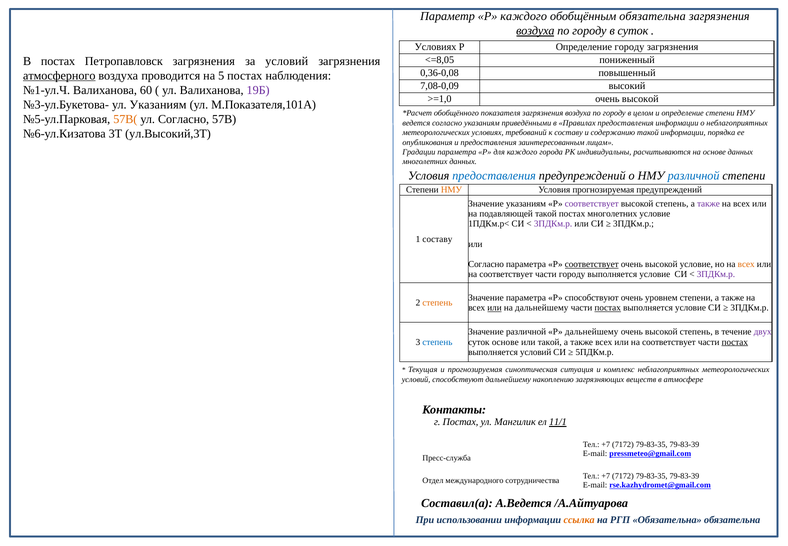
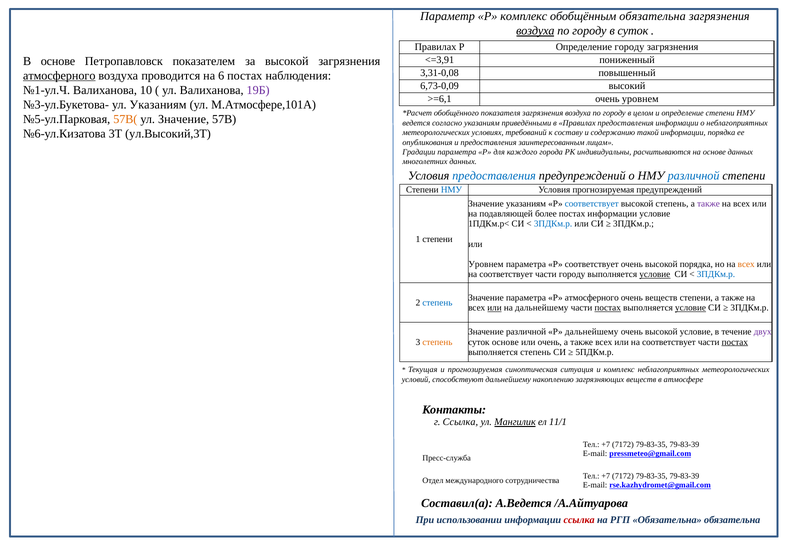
Р каждого: каждого -> комплекс (524, 16)
Условиях: Условиях -> Правилах (436, 47)
<=8,05: <=8,05 -> <=3,91 (440, 60)
В постах: постах -> основе (58, 61)
Петропавловск загрязнения: загрязнения -> показателем (204, 61)
за условий: условий -> высокой (287, 61)
0,36-0,08: 0,36-0,08 -> 3,31-0,08 (440, 73)
5: 5 -> 6 (221, 76)
7,08-0,09: 7,08-0,09 -> 6,73-0,09 (440, 86)
60: 60 -> 10 (146, 90)
>=1,0: >=1,0 -> >=6,1 (440, 99)
высокой: высокой -> уровнем (640, 99)
М.Показателя,101А: М.Показателя,101А -> М.Атмосфере,101А (264, 105)
ул Согласно: Согласно -> Значение (184, 119)
НМУ colour: orange -> blue (451, 190)
соответствует colour: purple -> blue (592, 204)
подавляющей такой: такой -> более (546, 214)
постах многолетних: многолетних -> информации (612, 214)
3ПДКм.р colour: purple -> blue (553, 224)
1 составу: составу -> степени (437, 239)
Согласно: Согласно -> Уровнем (486, 264)
соответствует underline: present -> none (592, 264)
высокой условие: условие -> порядка (696, 264)
условие underline: none -> present (655, 274)
3ПДКм.р colour: purple -> blue (716, 274)
Р способствуют: способствуют -> атмосферного (592, 297)
очень уровнем: уровнем -> веществ (661, 297)
степень colour: orange -> blue (437, 302)
условие underline: none -> present (691, 307)
очень высокой степень: степень -> условие (696, 332)
степень colour: blue -> orange (437, 342)
или такой: такой -> очень (550, 342)
выполняется условий: условий -> степень (536, 352)
г Постах: Постах -> Ссылка (460, 422)
Мангилик underline: none -> present (515, 422)
11/1 underline: present -> none (558, 422)
ссылка colour: orange -> red (579, 519)
